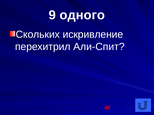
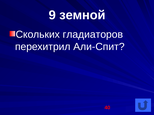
одного: одного -> земной (82, 15)
искривление: искривление -> гладиаторов (93, 35)
